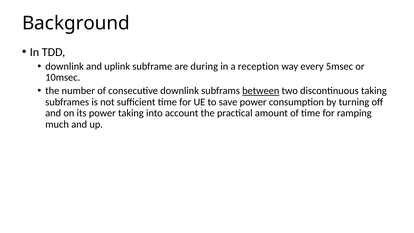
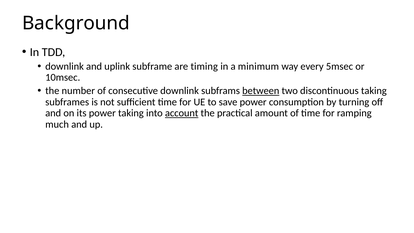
during: during -> timing (204, 66)
reception: reception -> minimum (258, 66)
account underline: none -> present (182, 113)
